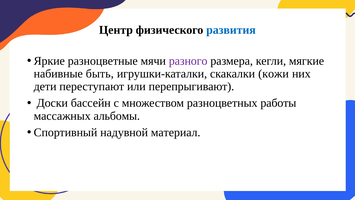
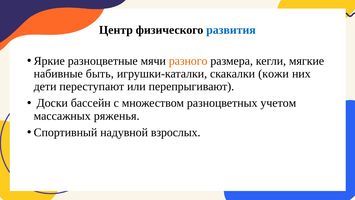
разного colour: purple -> orange (188, 61)
работы: работы -> учетом (278, 103)
альбомы: альбомы -> ряженья (117, 116)
материал: материал -> взрослых (176, 132)
